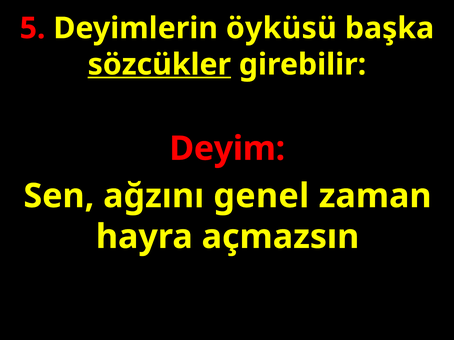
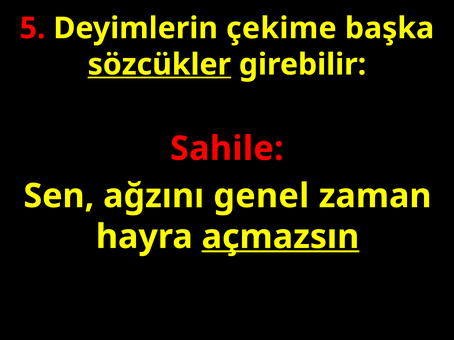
öyküsü: öyküsü -> çekime (281, 28)
Deyim: Deyim -> Sahile (227, 149)
açmazsın underline: none -> present (280, 237)
